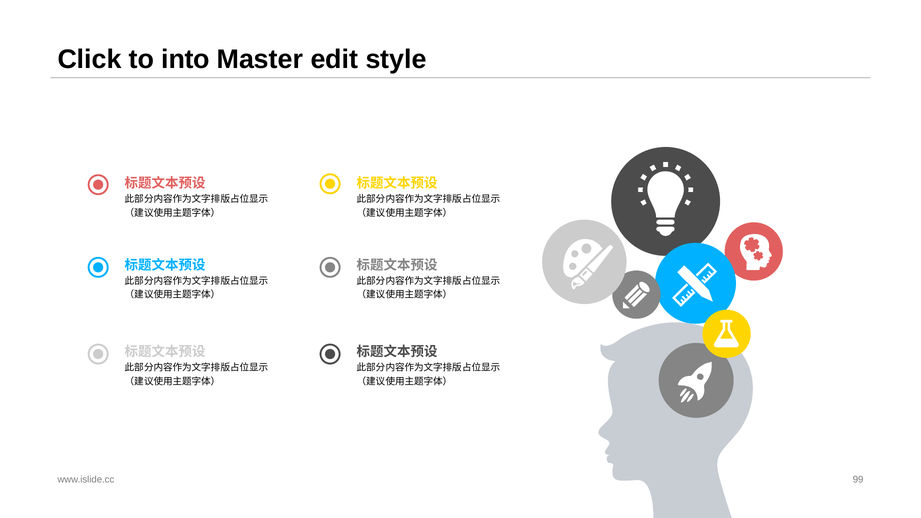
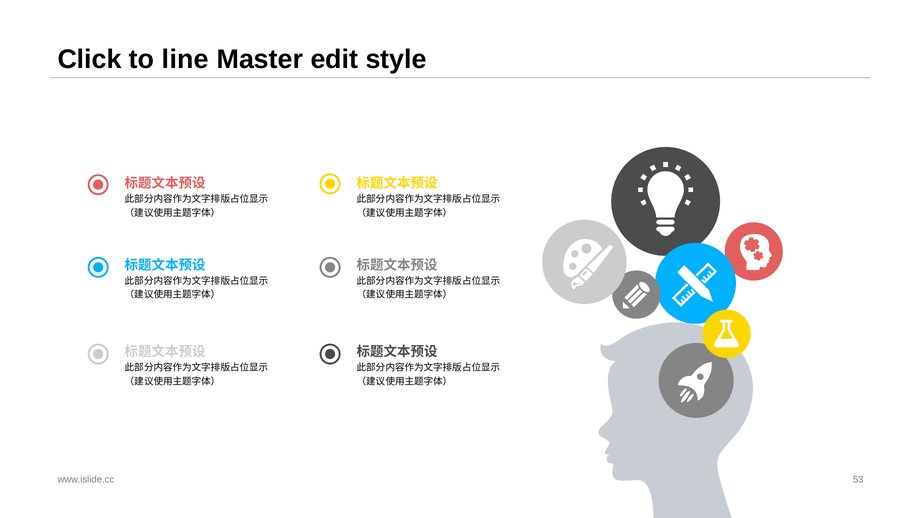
into: into -> line (185, 60)
99: 99 -> 53 (858, 480)
